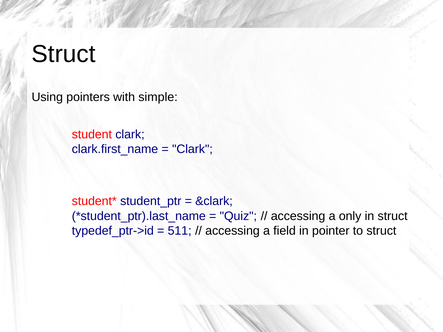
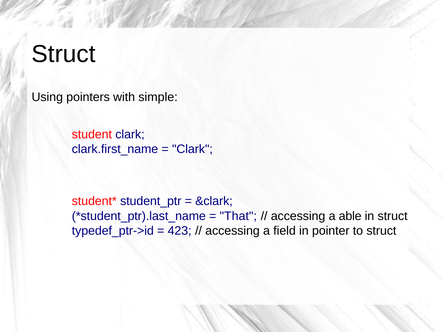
Quiz: Quiz -> That (238, 216)
only: only -> able (350, 216)
511: 511 -> 423 (180, 231)
